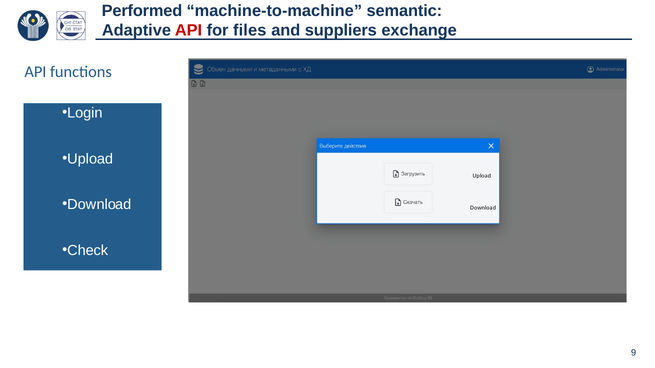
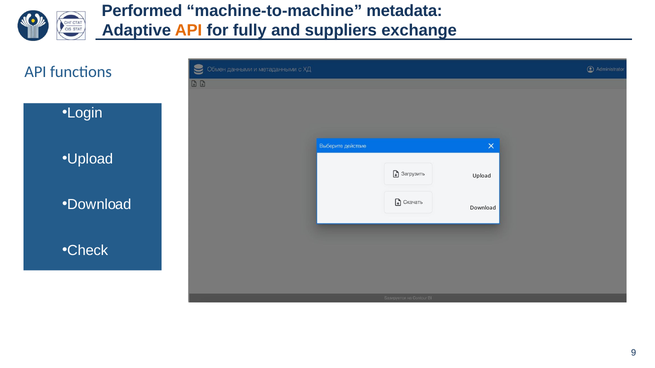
semantic: semantic -> metadata (404, 11)
API colour: red -> orange (189, 31)
files: files -> fully (250, 31)
